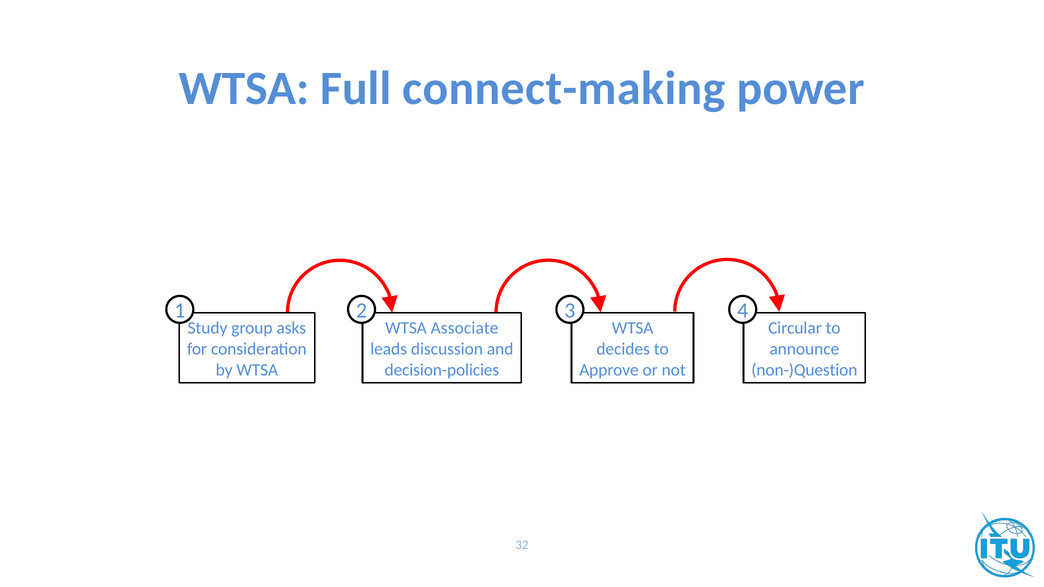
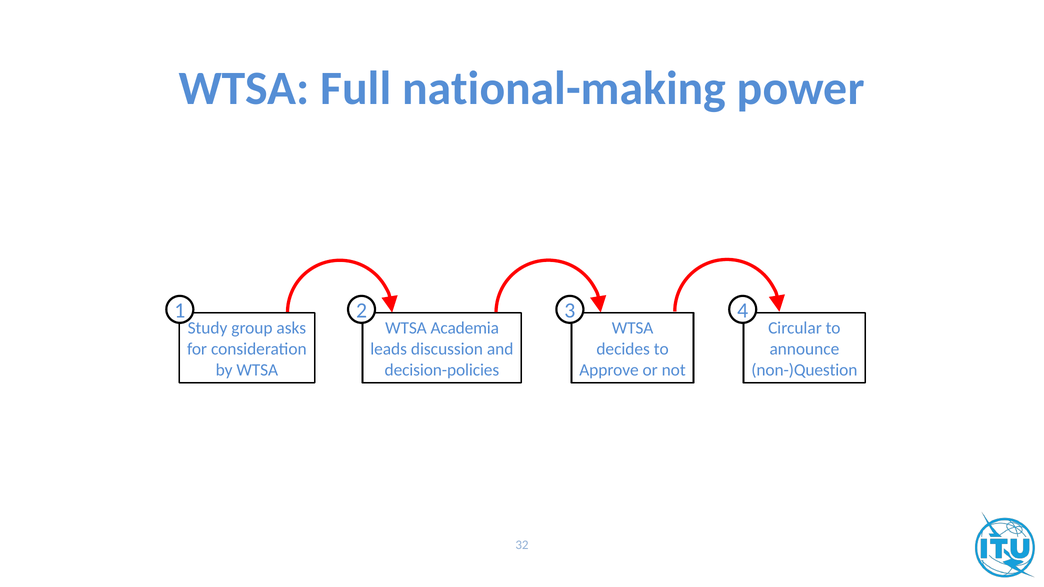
connect-making: connect-making -> national-making (564, 88)
Associate: Associate -> Academia (465, 328)
